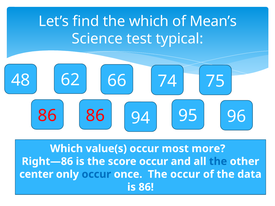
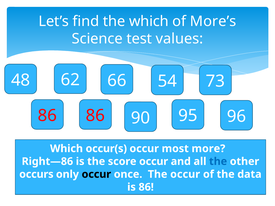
Mean’s: Mean’s -> More’s (213, 21)
typical: typical -> values (179, 39)
74: 74 -> 54 (167, 81)
75: 75 -> 73 (215, 81)
94: 94 -> 90 (141, 118)
value(s: value(s -> occur(s (106, 149)
center: center -> occurs (36, 174)
occur colour: blue -> black (96, 174)
